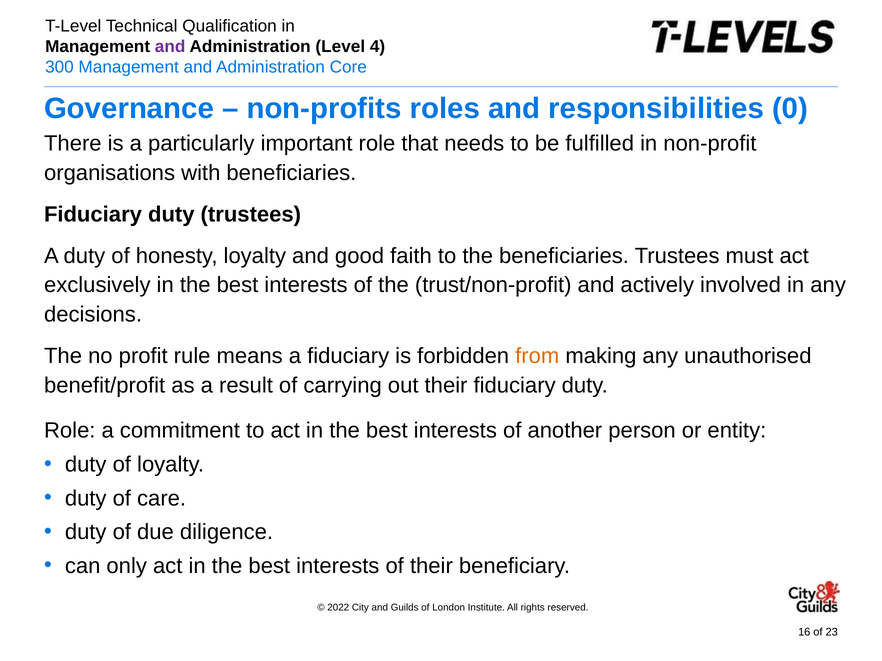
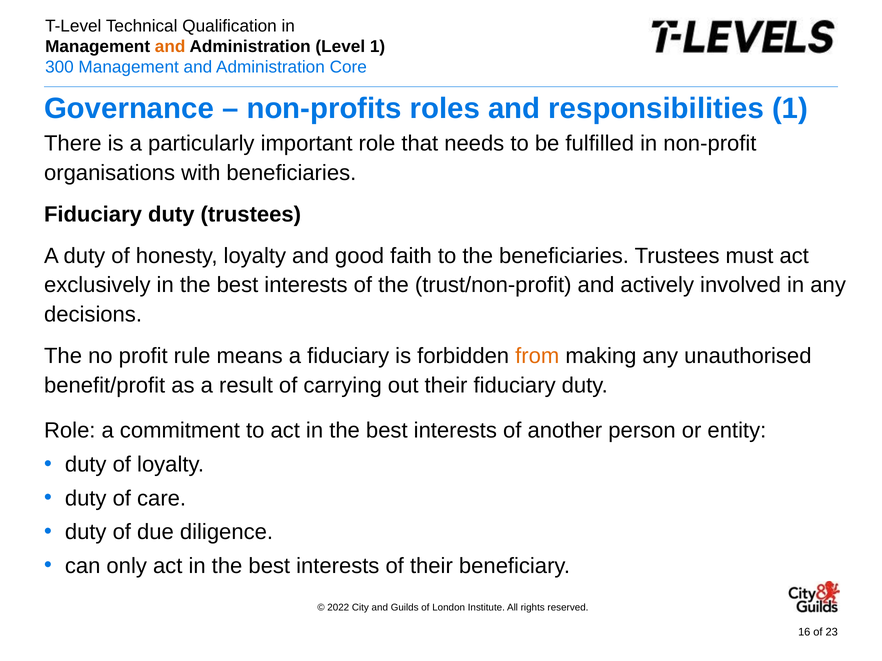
and colour: purple -> orange (170, 47)
4: 4 -> 1 (378, 47)
responsibilities 0: 0 -> 1 (790, 109)
